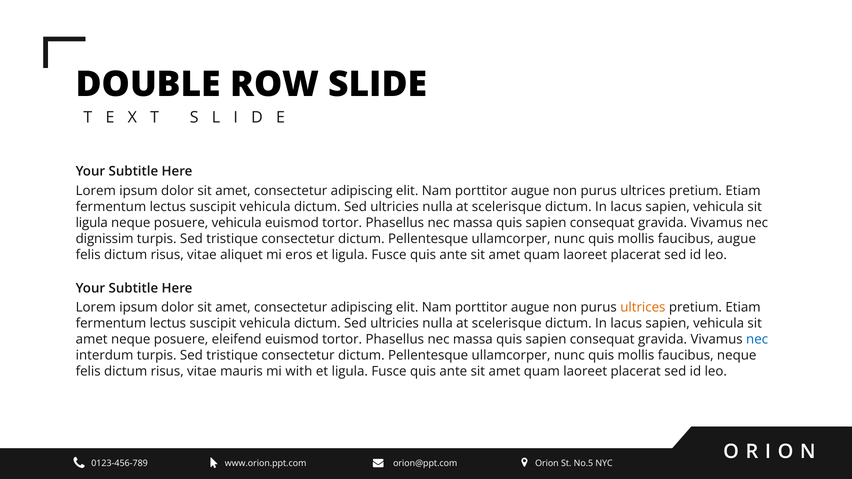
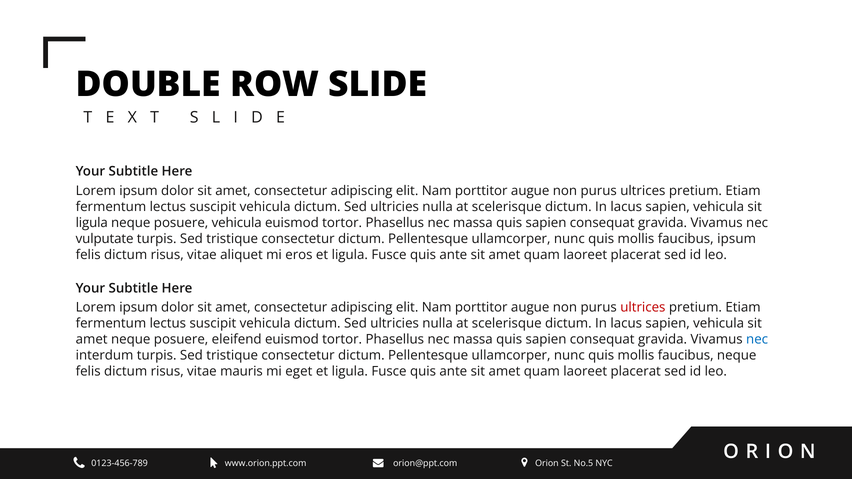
dignissim: dignissim -> vulputate (105, 239)
faucibus augue: augue -> ipsum (737, 239)
ultrices colour: orange -> red (643, 308)
with: with -> eget (299, 372)
